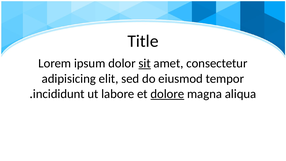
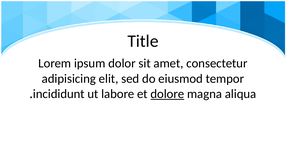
sit underline: present -> none (145, 63)
